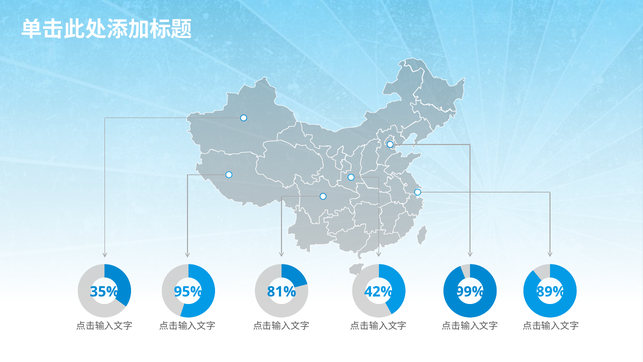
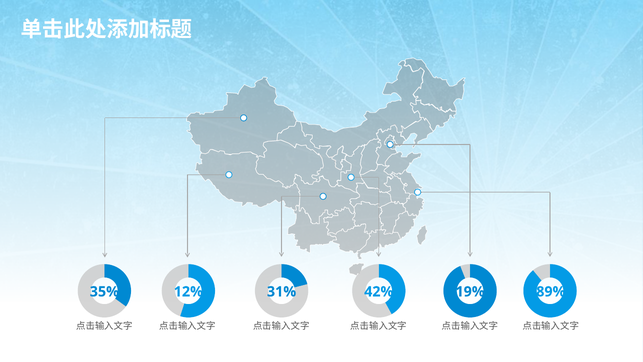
95%: 95% -> 12% (188, 291)
81%: 81% -> 31% (282, 291)
99%: 99% -> 19% (470, 291)
